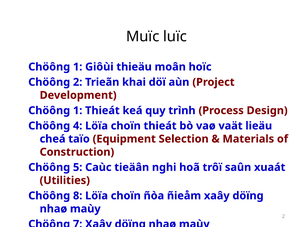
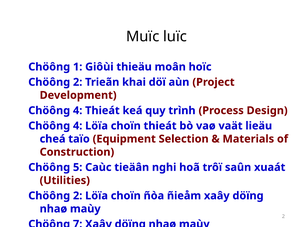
1: 1 -> 4 (78, 111)
8: 8 -> 2 (78, 196)
